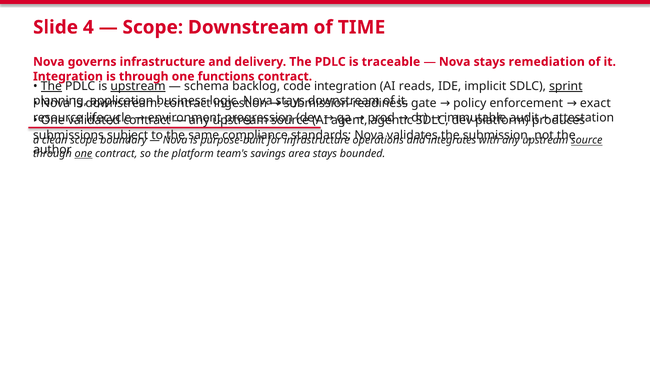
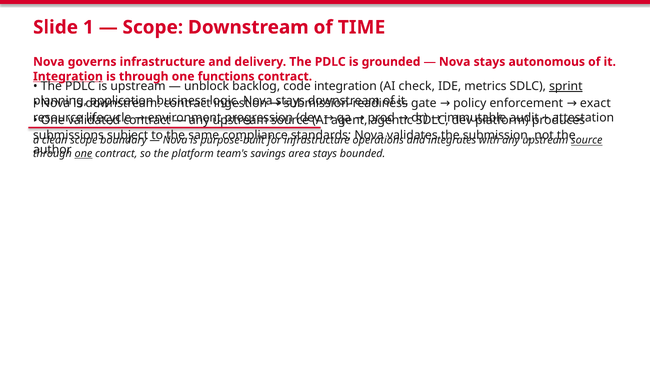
4: 4 -> 1 (88, 27)
traceable: traceable -> grounded (391, 62)
remediation: remediation -> autonomous (547, 62)
Integration underline: none -> present (68, 76)
The underline: present -> none (51, 86)
upstream underline: present -> none (138, 86)
schema: schema -> unblock (207, 86)
reads: reads -> check (417, 86)
implicit: implicit -> metrics (485, 86)
